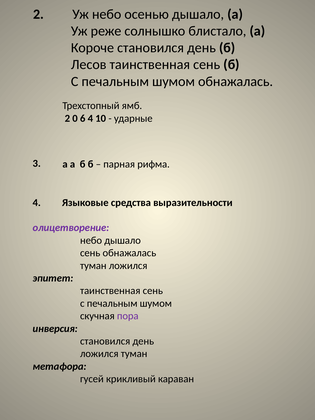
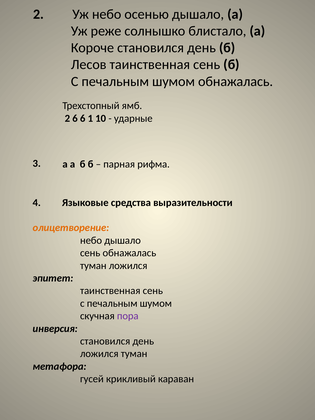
2 0: 0 -> 6 (75, 118)
6 4: 4 -> 1 (90, 118)
олицетворение colour: purple -> orange (71, 228)
